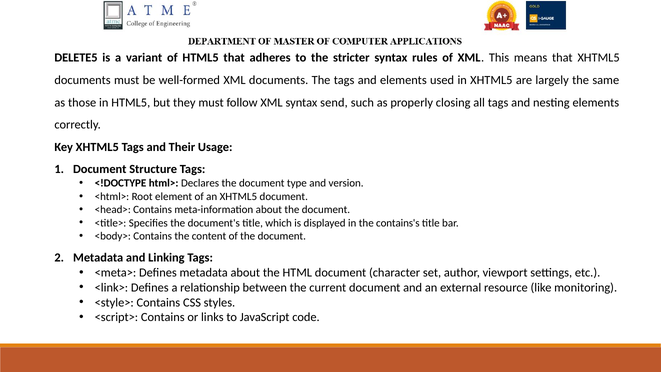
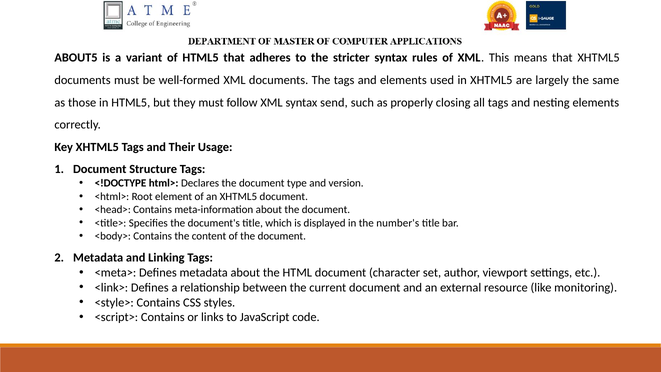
DELETE5: DELETE5 -> ABOUT5 (76, 58)
contains's: contains's -> number's (398, 223)
